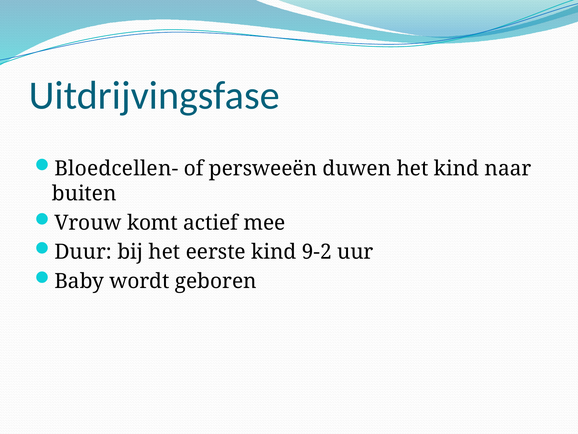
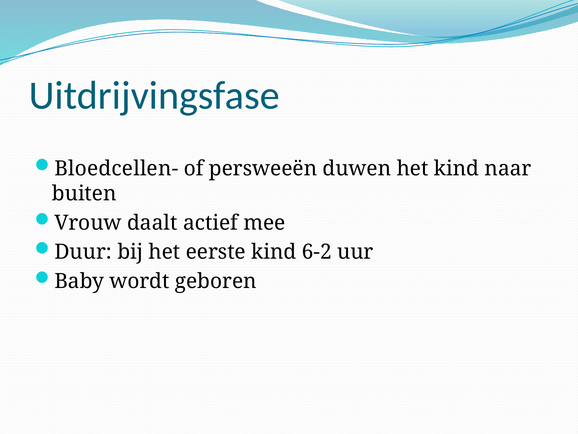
komt: komt -> daalt (152, 223)
9-2: 9-2 -> 6-2 (317, 252)
